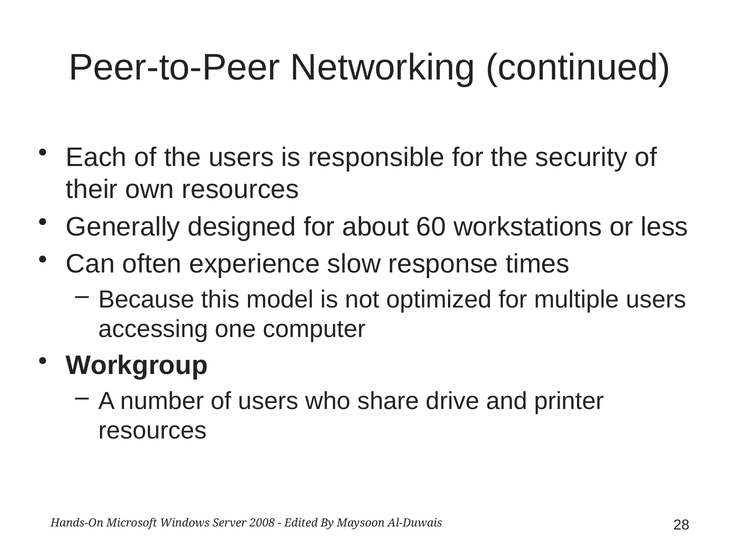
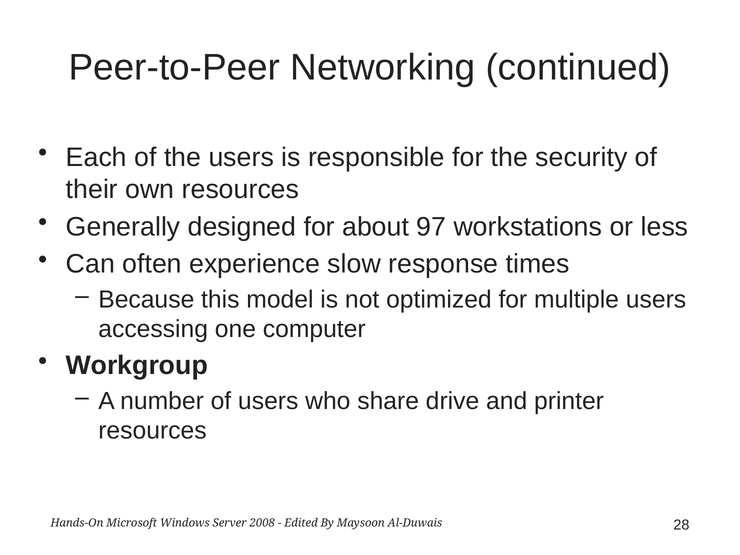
60: 60 -> 97 (431, 227)
